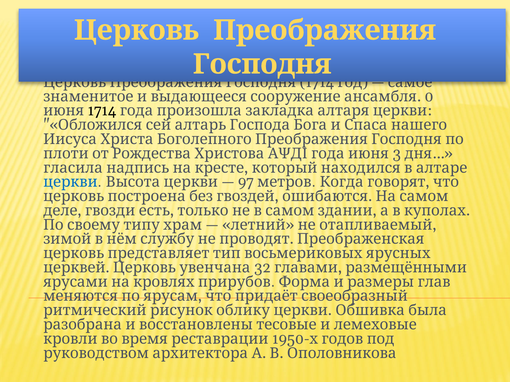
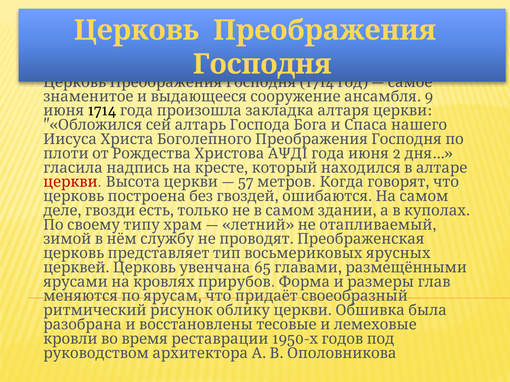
0: 0 -> 9 (429, 97)
3: 3 -> 2 (397, 154)
церкви colour: blue -> red (70, 182)
97: 97 -> 57 (246, 182)
32: 32 -> 65 (262, 268)
